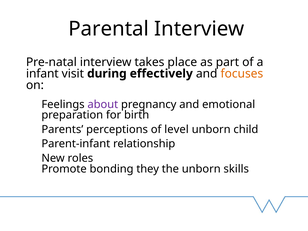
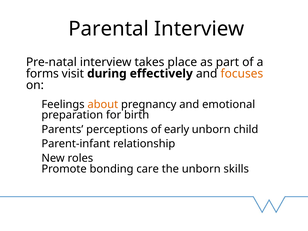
infant: infant -> forms (42, 74)
about colour: purple -> orange (103, 104)
level: level -> early (177, 129)
they: they -> care (148, 169)
